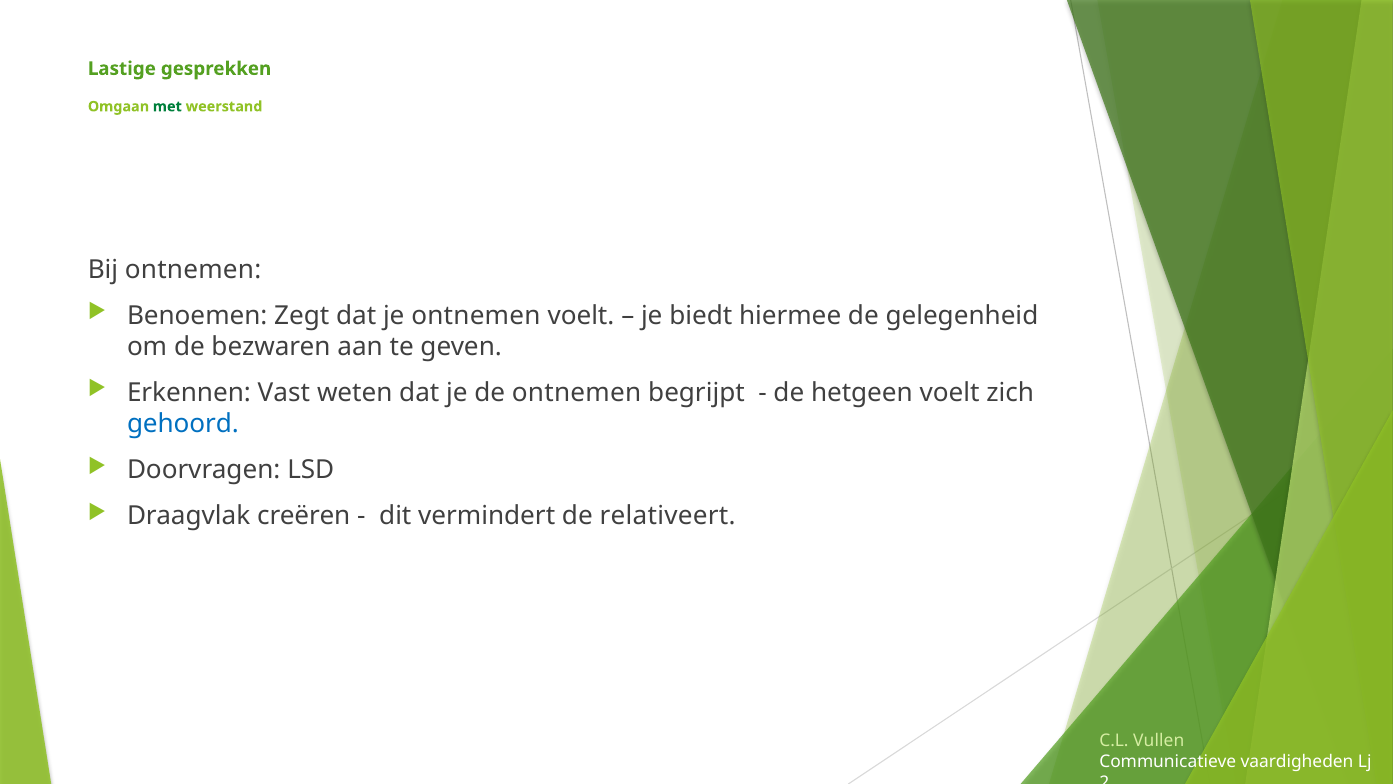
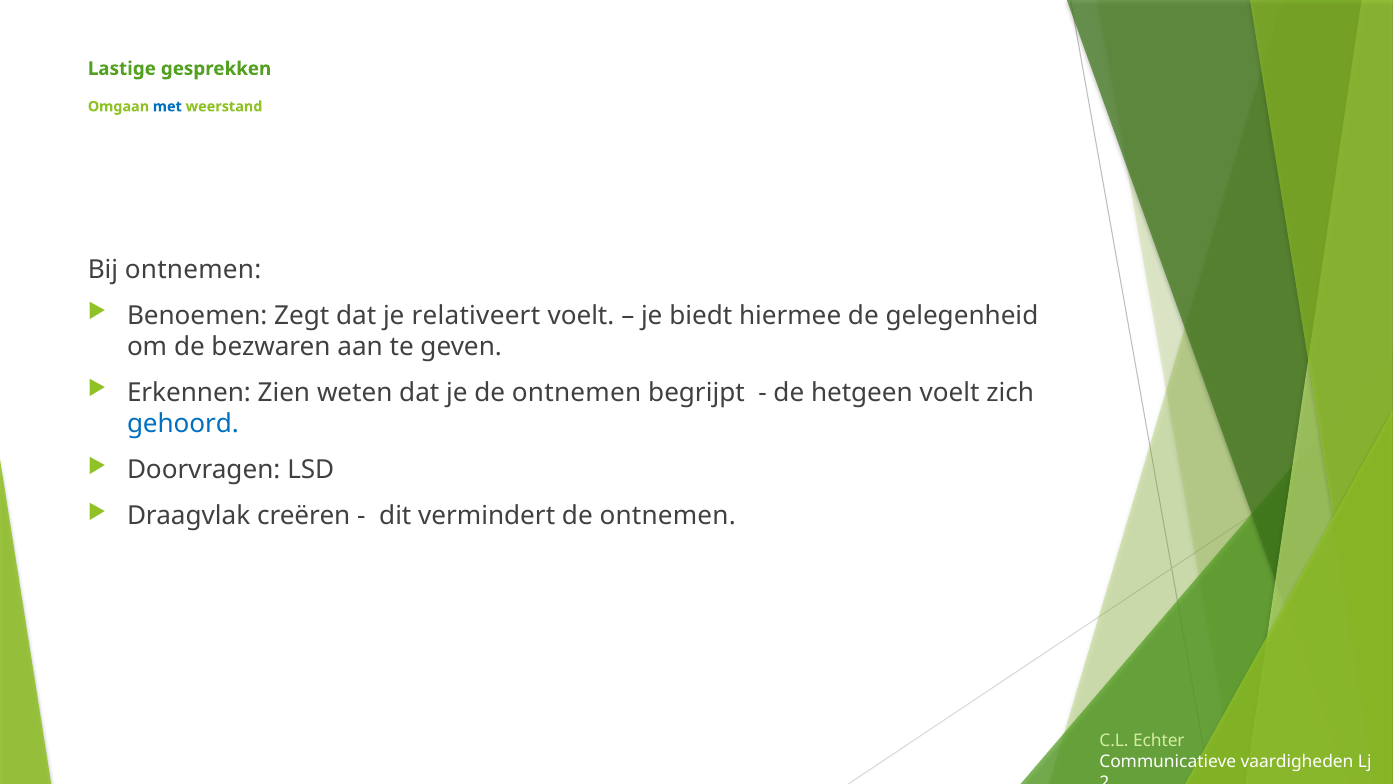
met colour: green -> blue (167, 106)
je ontnemen: ontnemen -> relativeert (476, 315)
Vast: Vast -> Zien (284, 393)
vermindert de relativeert: relativeert -> ontnemen (668, 516)
Vullen: Vullen -> Echter (1159, 740)
